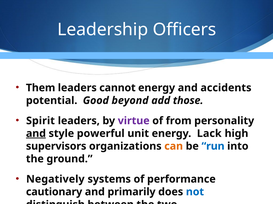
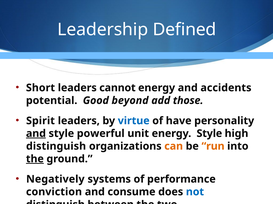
Officers: Officers -> Defined (184, 30)
Them: Them -> Short (40, 88)
virtue colour: purple -> blue (134, 121)
from: from -> have (179, 121)
energy Lack: Lack -> Style (209, 134)
supervisors: supervisors -> distinguish (56, 147)
run colour: blue -> orange (213, 147)
the underline: none -> present (35, 159)
cautionary: cautionary -> conviction (54, 193)
primarily: primarily -> consume (132, 193)
